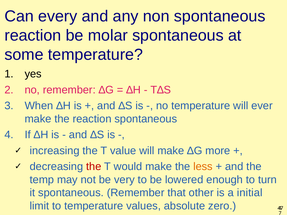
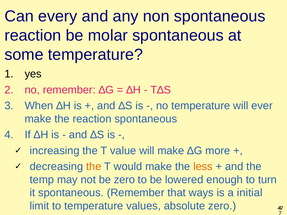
the colour: red -> orange (94, 167)
be very: very -> zero (124, 180)
other: other -> ways (201, 193)
